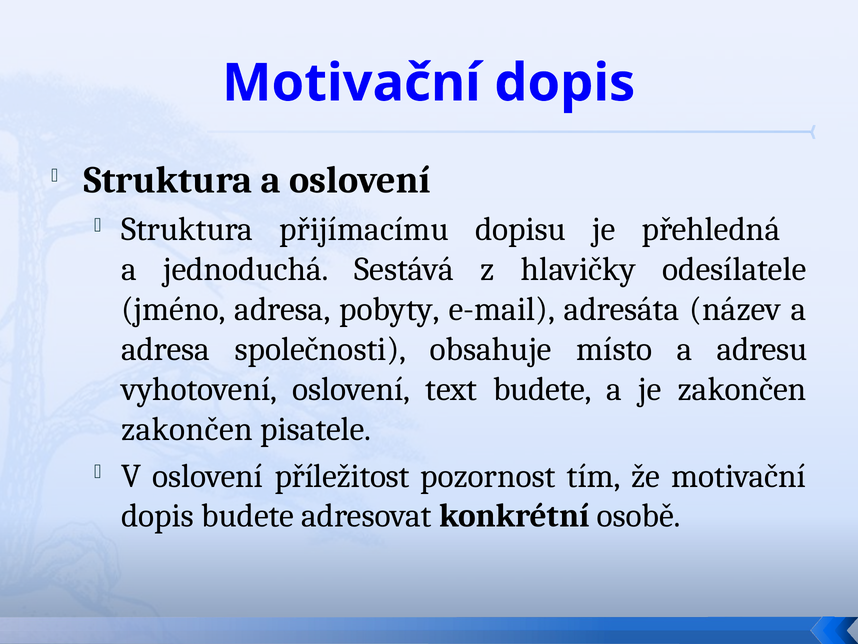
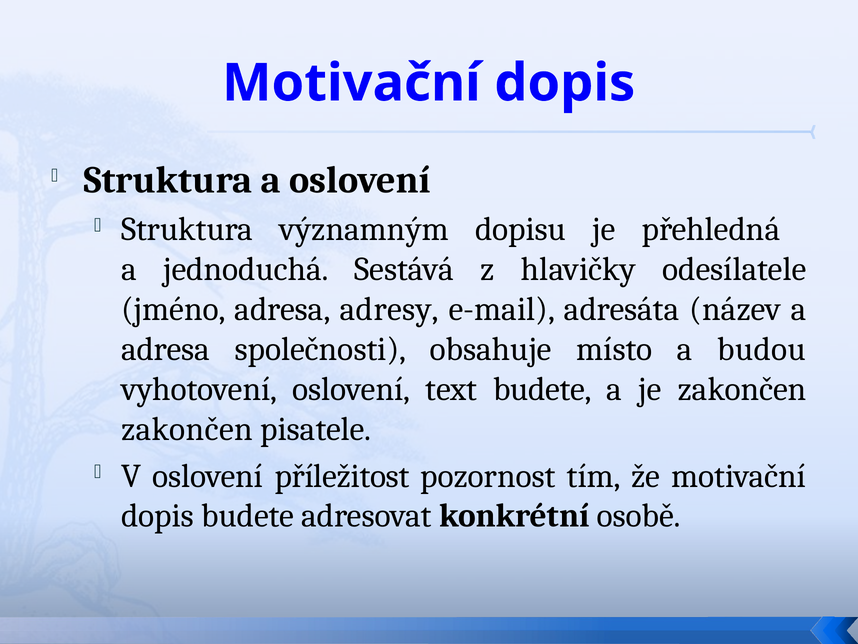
přijímacímu: přijímacímu -> významným (364, 229)
pobyty: pobyty -> adresy (389, 309)
adresu: adresu -> budou (762, 349)
